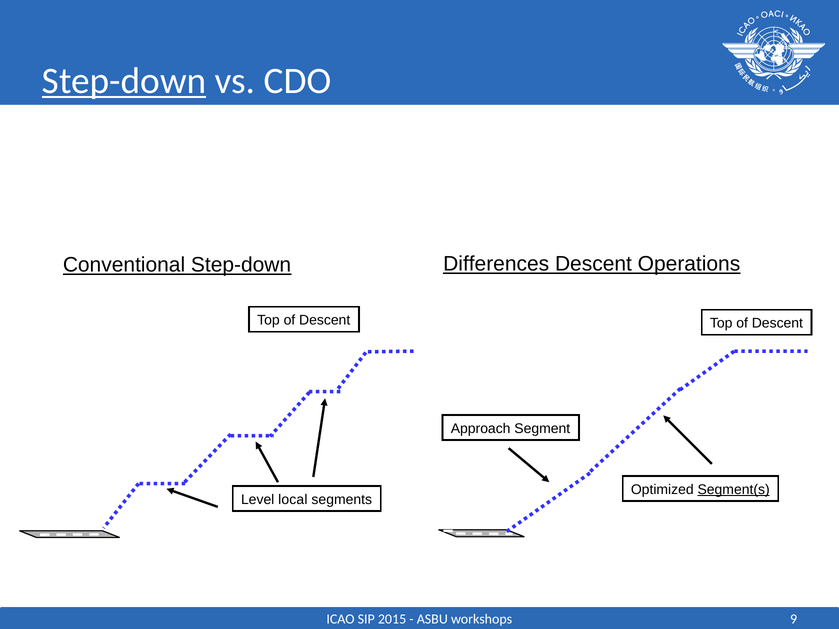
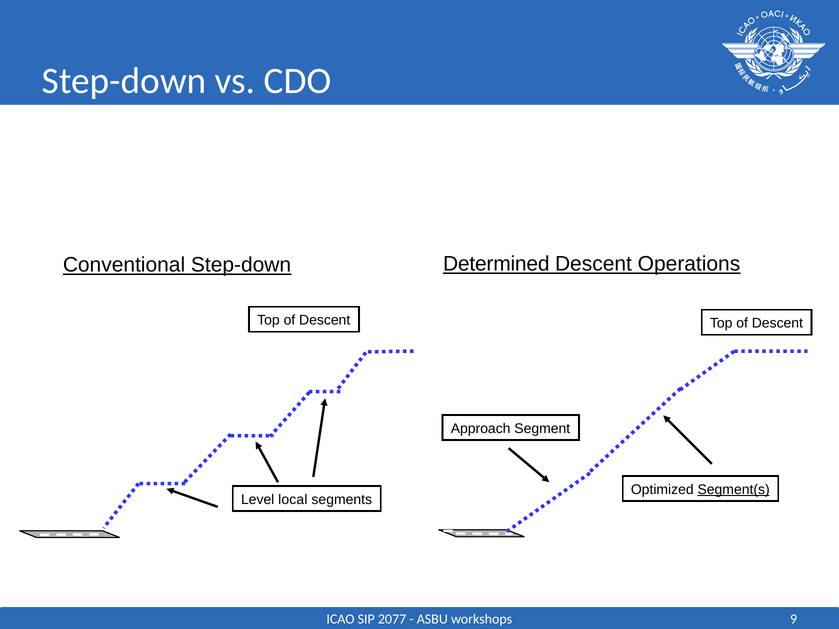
Step-down underline: present -> none (124, 81)
Differences: Differences -> Determined (496, 264)
2015: 2015 -> 2077 (392, 620)
